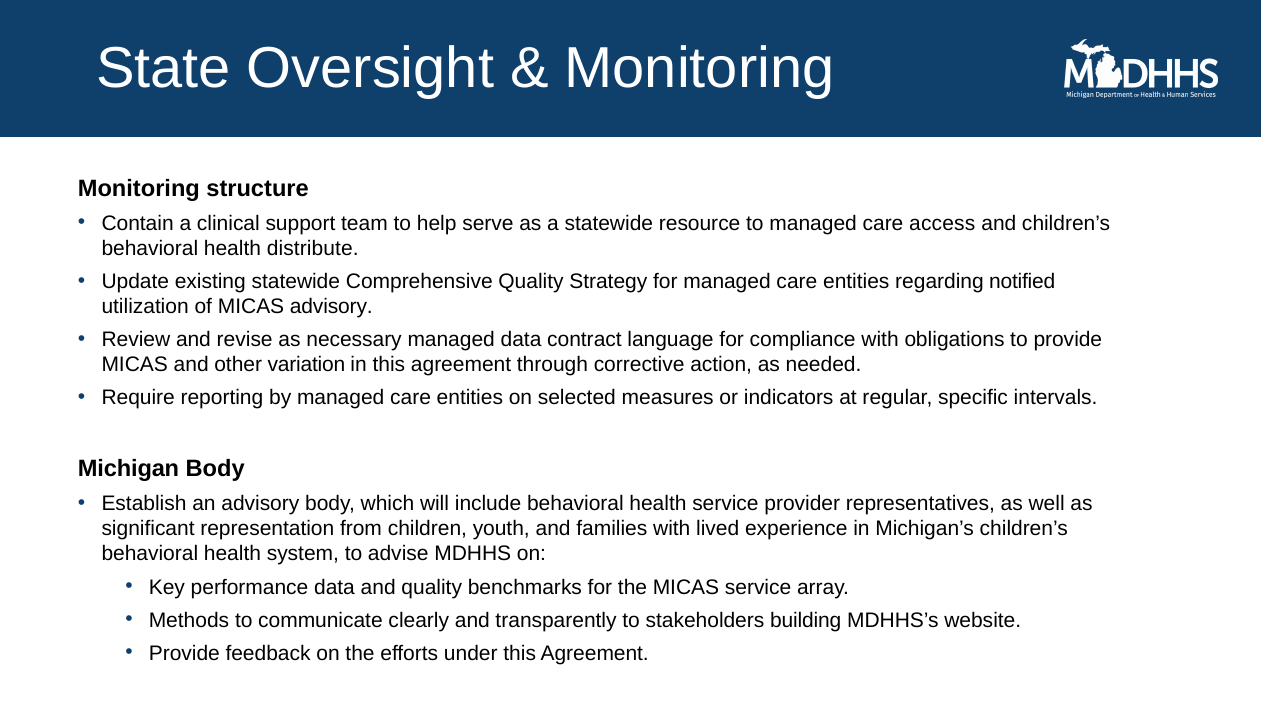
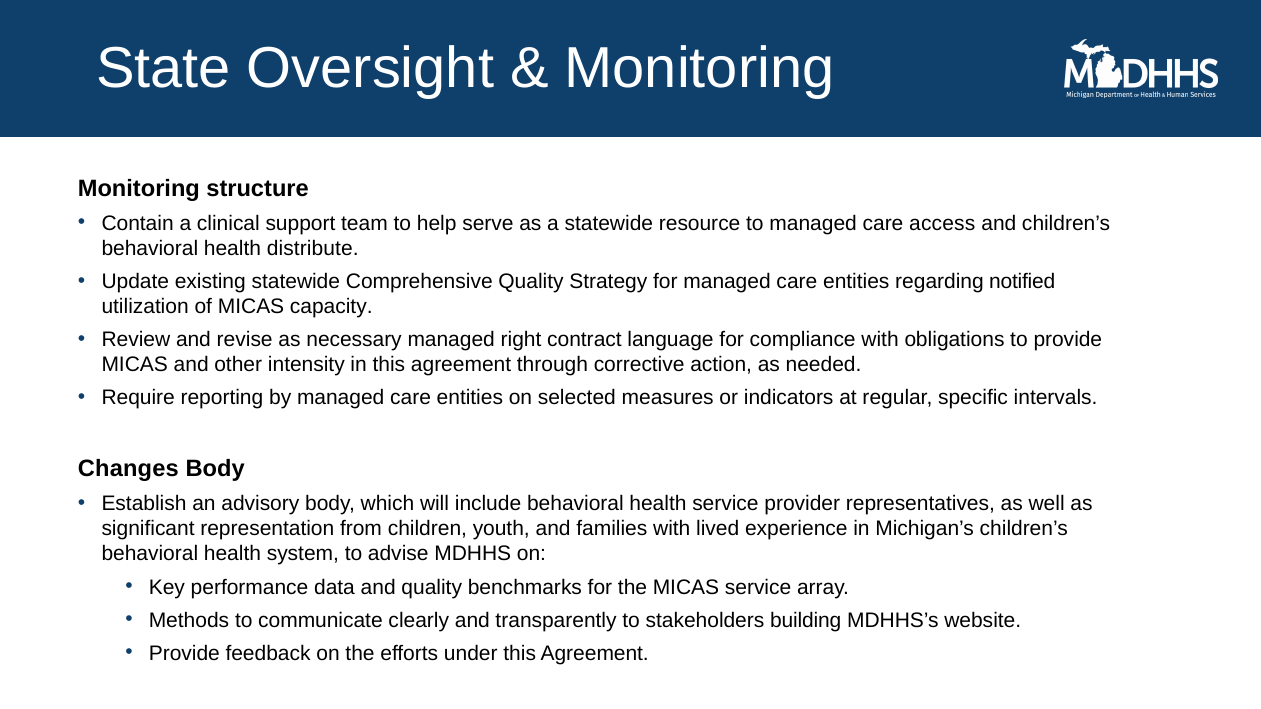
MICAS advisory: advisory -> capacity (331, 307)
managed data: data -> right (521, 340)
variation: variation -> intensity (306, 365)
Michigan: Michigan -> Changes (128, 469)
